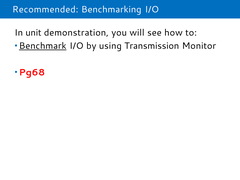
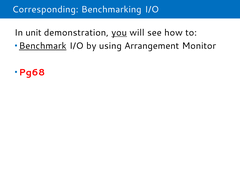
Recommended: Recommended -> Corresponding (45, 9)
you underline: none -> present (119, 33)
Transmission: Transmission -> Arrangement (152, 46)
